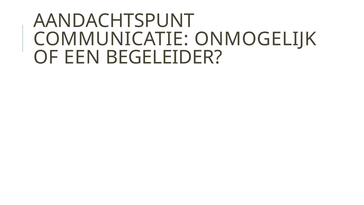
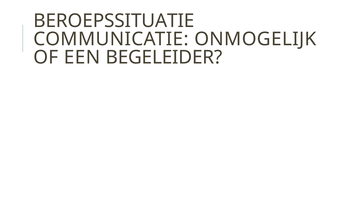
AANDACHTSPUNT: AANDACHTSPUNT -> BEROEPSSITUATIE (114, 21)
